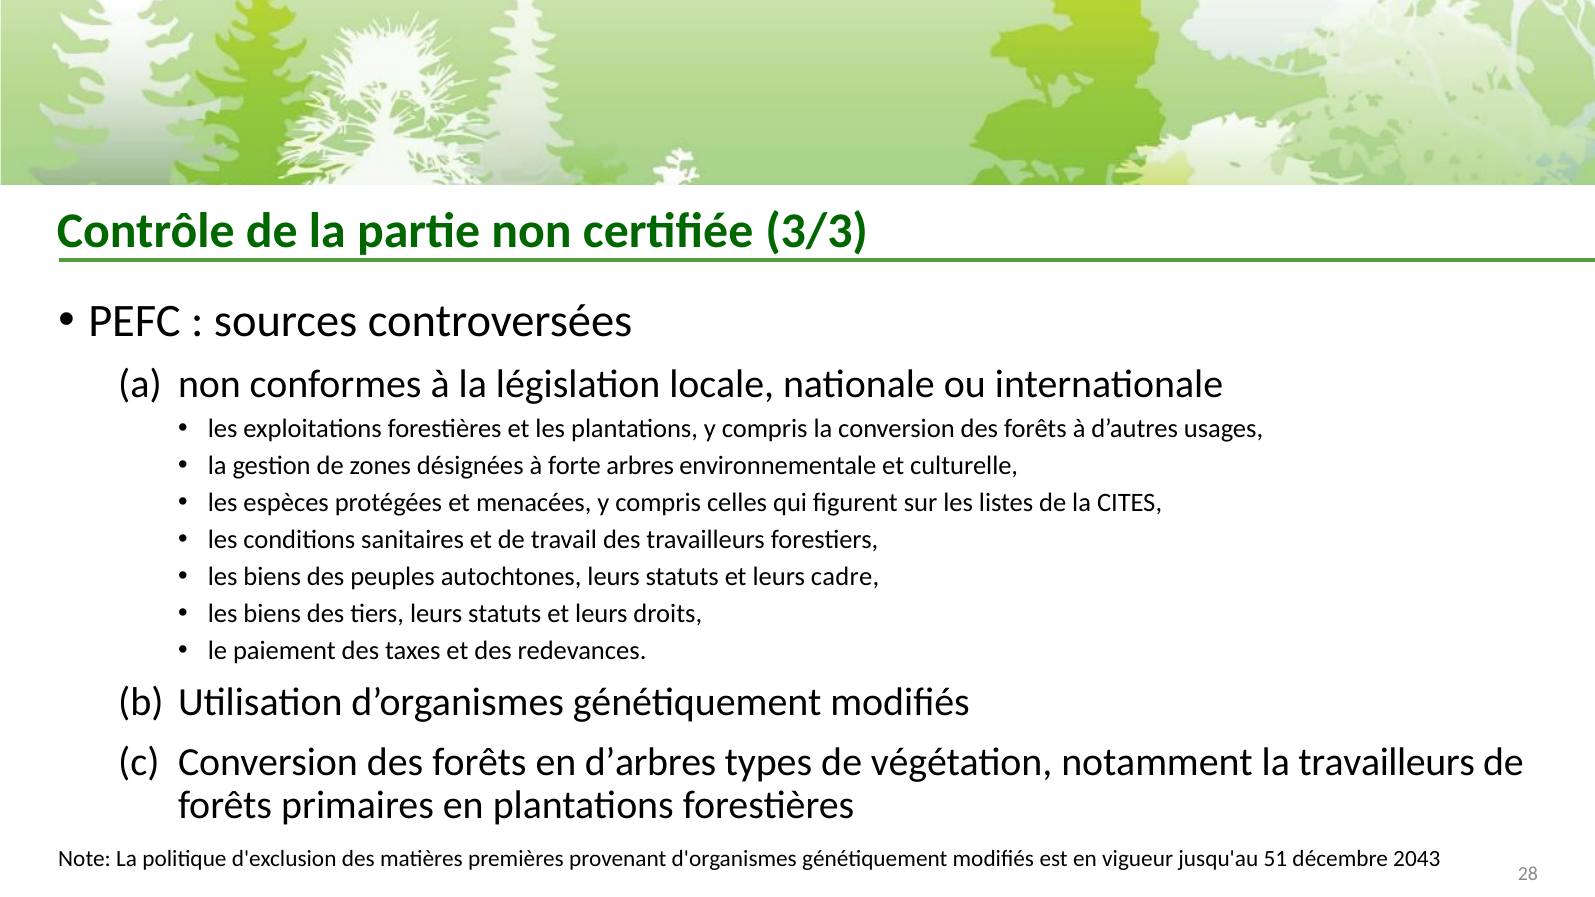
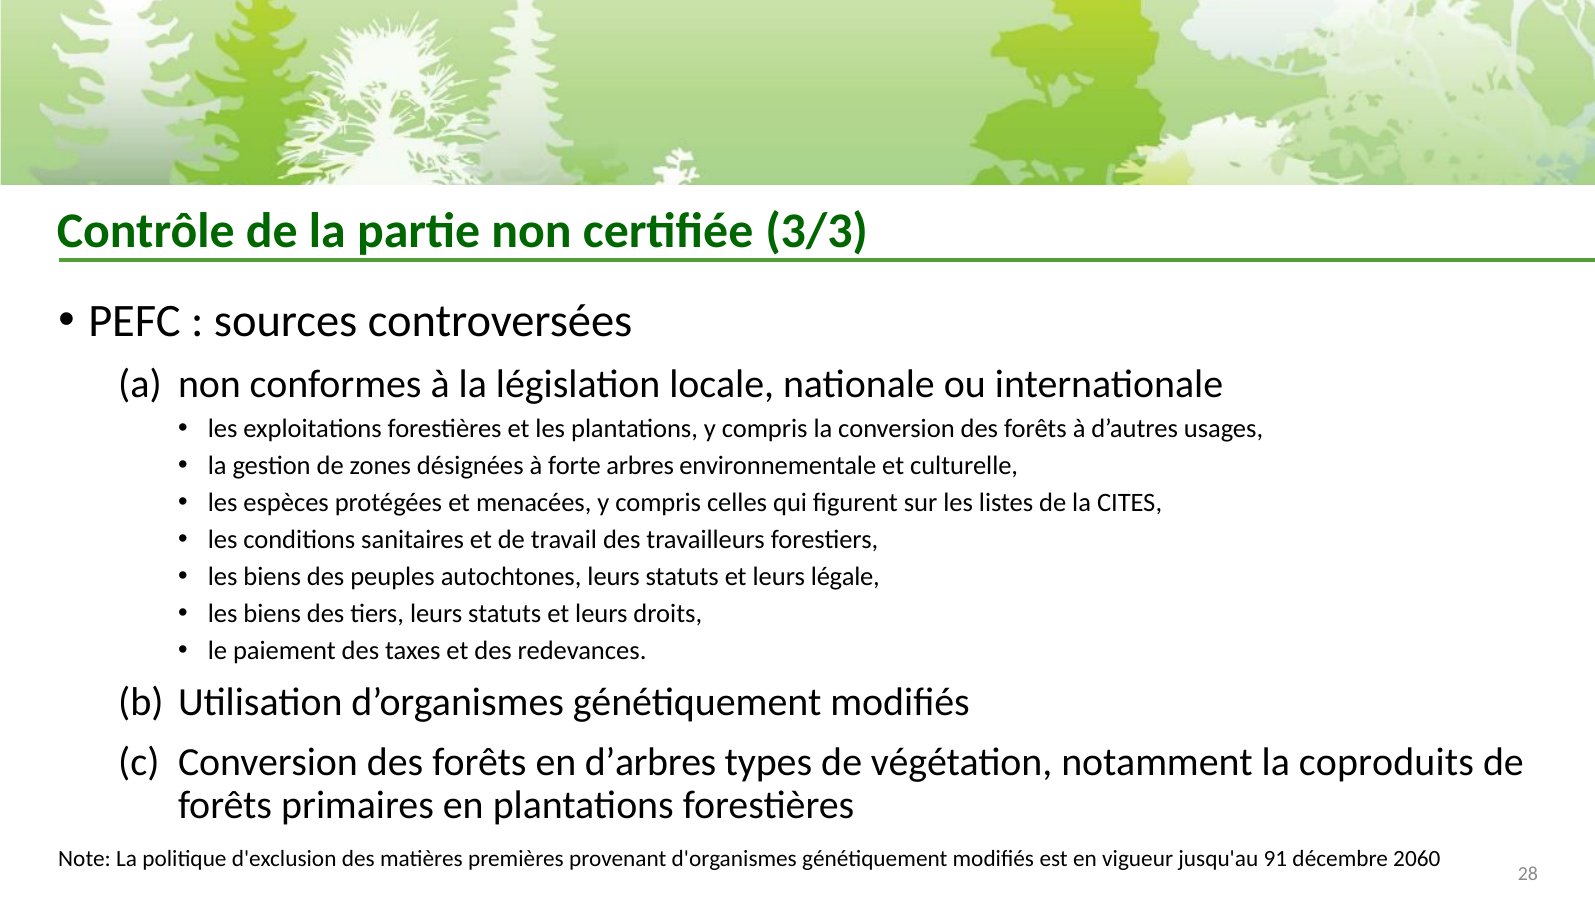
cadre: cadre -> légale (845, 577)
la travailleurs: travailleurs -> coproduits (1386, 763)
51: 51 -> 91 (1275, 859)
2043: 2043 -> 2060 (1417, 859)
